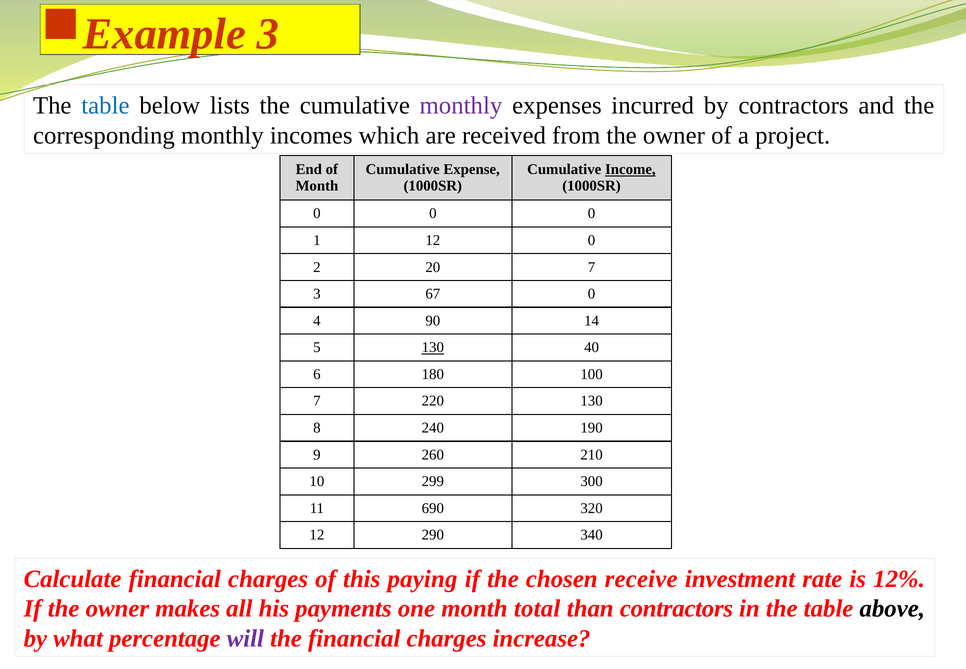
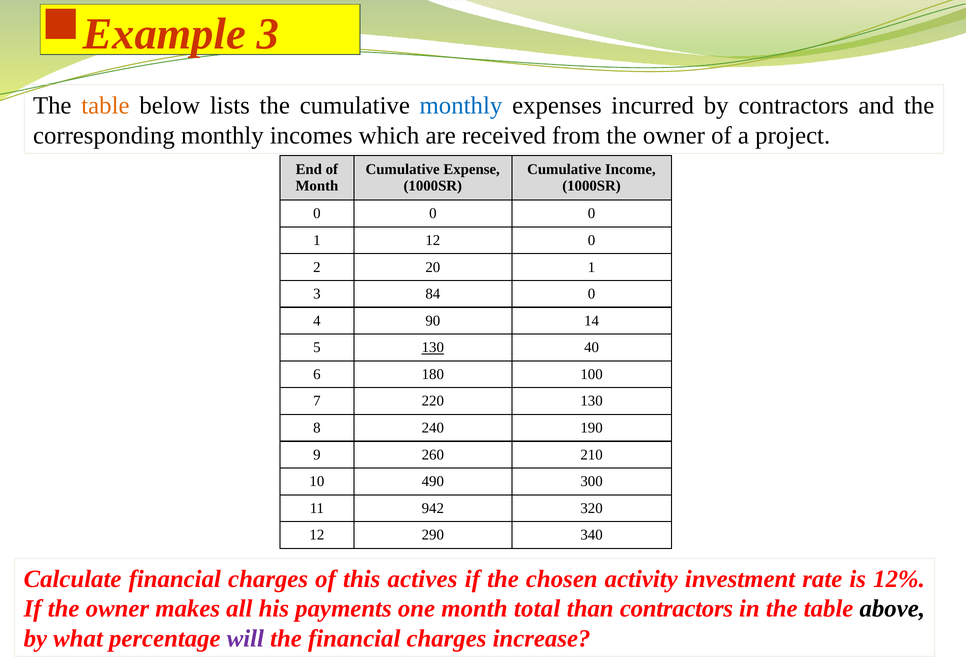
table colour: blue -> orange (105, 106)
monthly colour: purple -> blue (461, 106)
Income underline: present -> none (630, 170)
20 7: 7 -> 1 (592, 267)
67: 67 -> 84 (433, 294)
299: 299 -> 490 (433, 481)
690: 690 -> 942 (433, 508)
paying: paying -> actives (422, 579)
receive: receive -> activity (641, 579)
